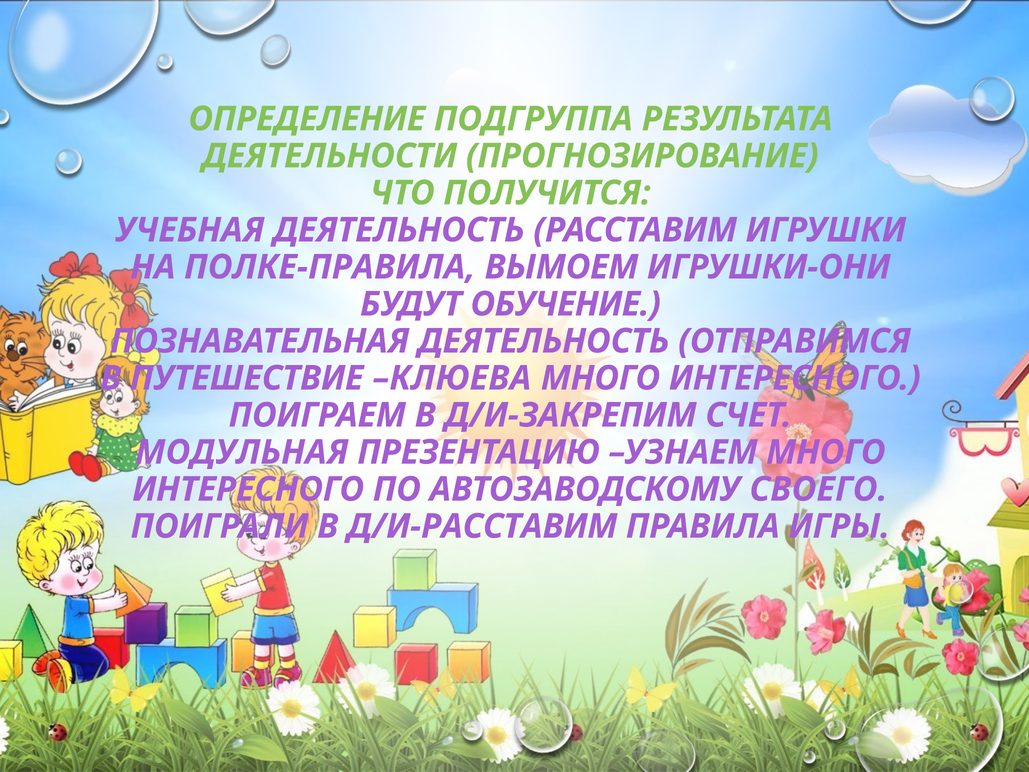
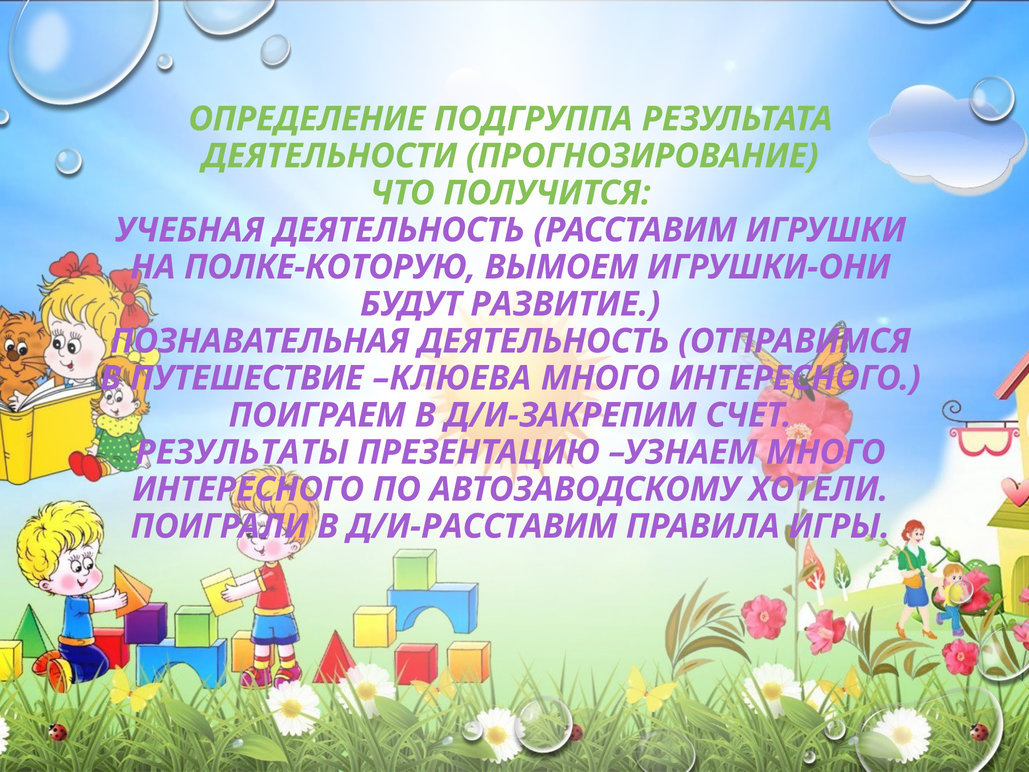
ПОЛКЕ-ПРАВИЛА: ПОЛКЕ-ПРАВИЛА -> ПОЛКЕ-КОТОРУЮ (330, 267)
ОБУЧЕНИЕ: ОБУЧЕНИЕ -> РАЗВИТИЕ (565, 304)
МОДУЛЬНАЯ: МОДУЛЬНАЯ -> РЕЗУЛЬТАТЫ (242, 452)
СВОЕГО: СВОЕГО -> ХОТЕЛИ (819, 489)
